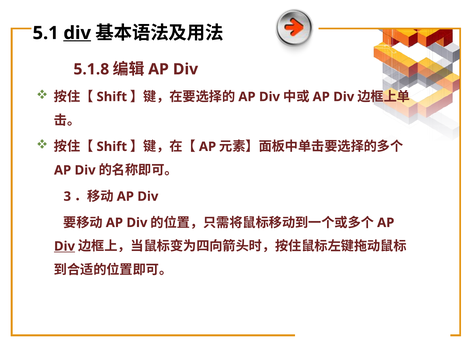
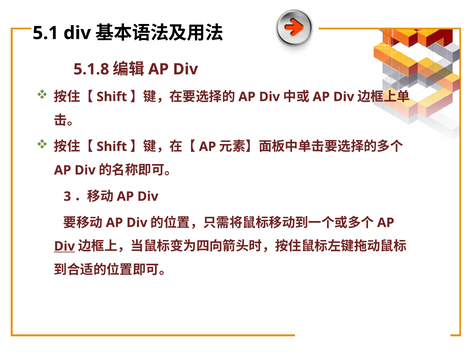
div underline: present -> none (77, 33)
